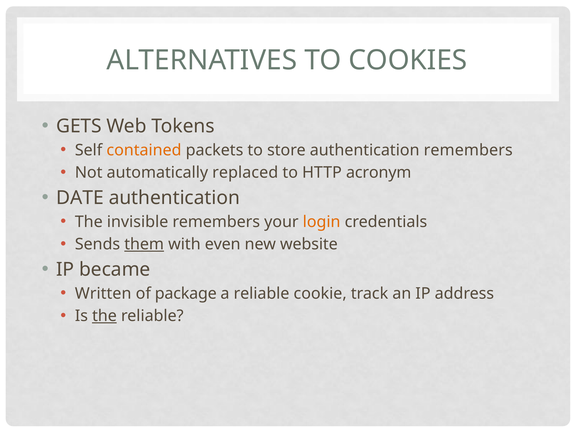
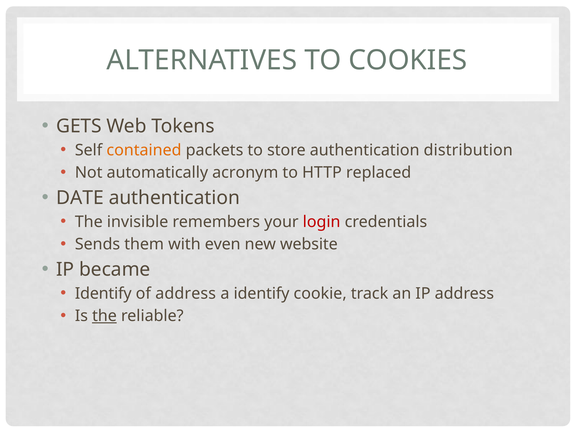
authentication remembers: remembers -> distribution (468, 150)
replaced: replaced -> acronym (245, 173)
acronym: acronym -> replaced (379, 173)
login colour: orange -> red (322, 222)
them underline: present -> none (144, 244)
Written: Written -> Identify (103, 294)
of package: package -> address (186, 294)
a reliable: reliable -> identify (262, 294)
